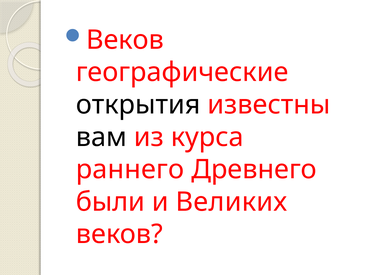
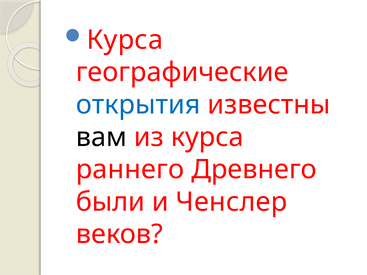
Веков: Веков -> Курса (125, 40)
открытия colour: black -> blue (138, 105)
Великих: Великих -> Ченслер (231, 202)
